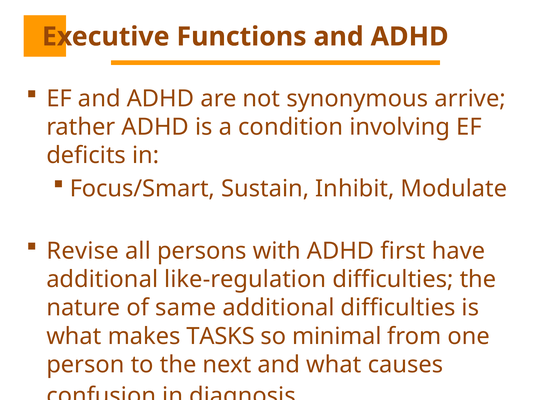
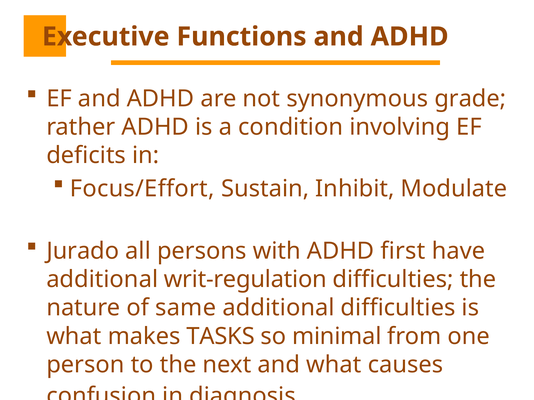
arrive: arrive -> grade (470, 99)
Focus/Smart: Focus/Smart -> Focus/Effort (142, 189)
Revise: Revise -> Jurado (83, 251)
like-regulation: like-regulation -> writ-regulation (245, 280)
